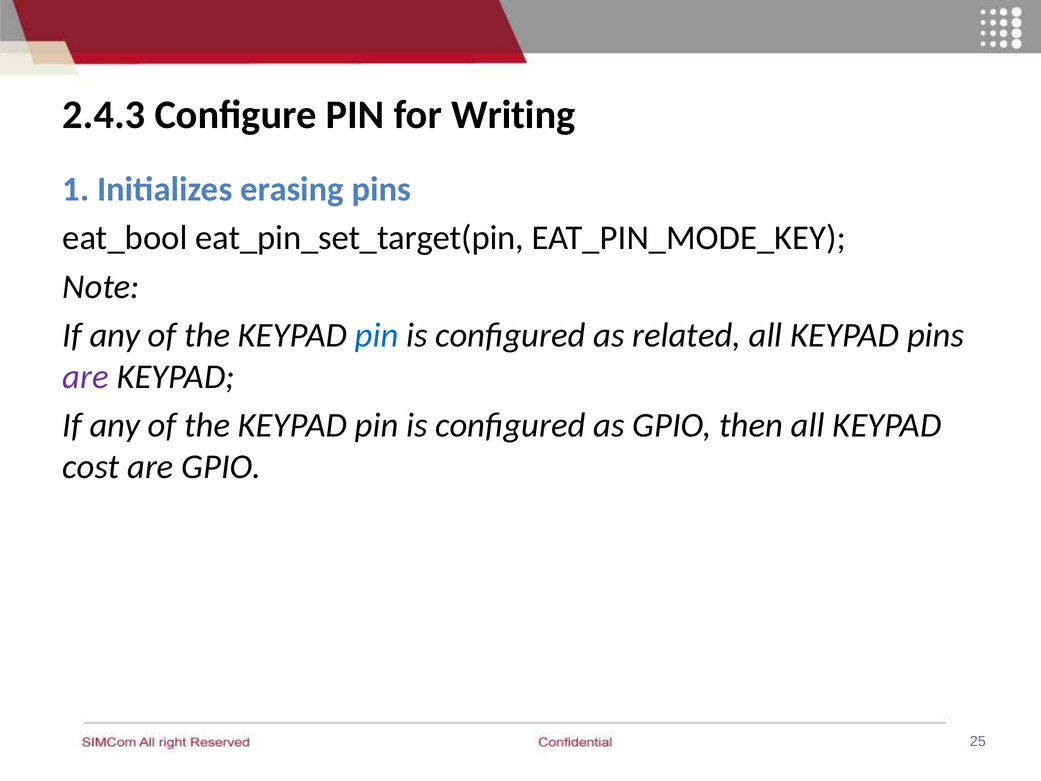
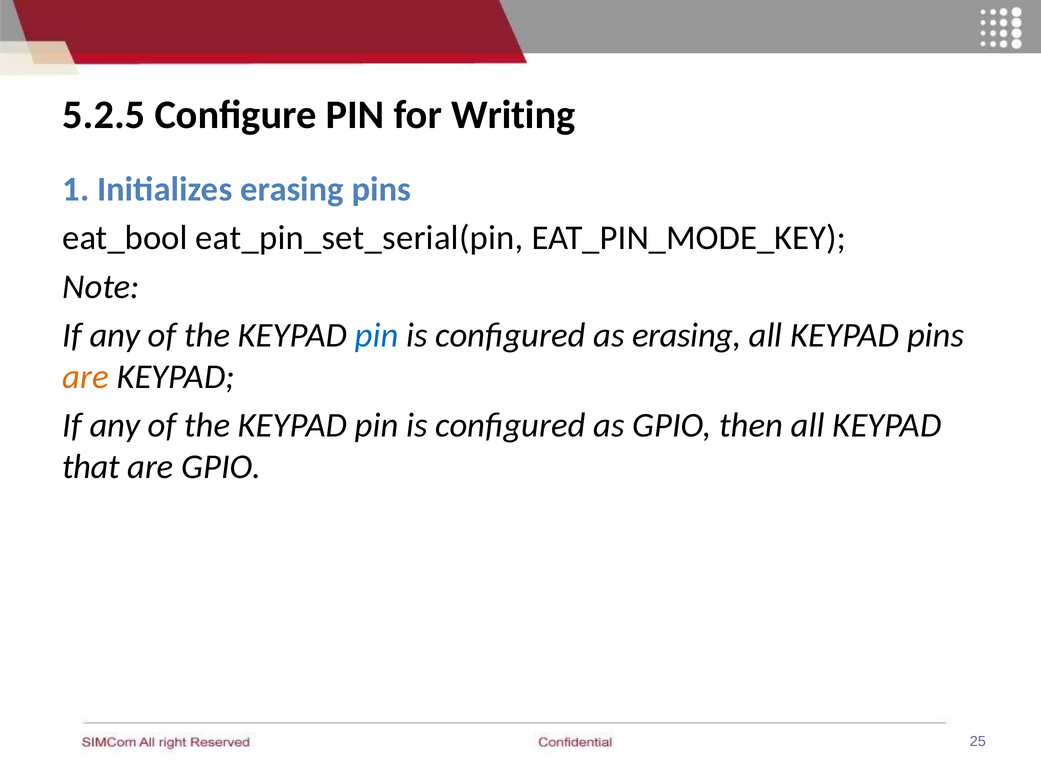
2.4.3: 2.4.3 -> 5.2.5 (104, 115)
eat_pin_set_target(pin: eat_pin_set_target(pin -> eat_pin_set_serial(pin (359, 238)
as related: related -> erasing (687, 335)
are colour: purple -> orange (86, 377)
cost: cost -> that (91, 467)
